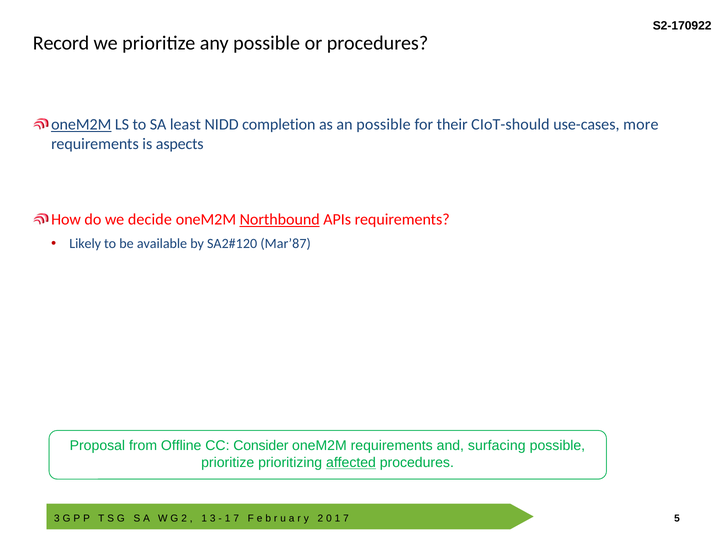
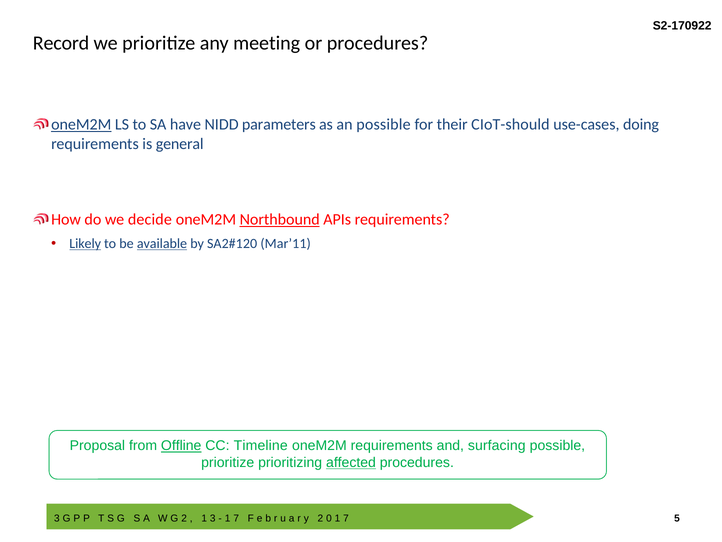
any possible: possible -> meeting (267, 43)
least: least -> have (185, 124)
completion: completion -> parameters (279, 124)
more: more -> doing (641, 124)
aspects: aspects -> general (180, 144)
Likely underline: none -> present (85, 243)
available underline: none -> present (162, 243)
Mar’87: Mar’87 -> Mar’11 (286, 243)
Offline underline: none -> present (181, 445)
Consider: Consider -> Timeline (261, 445)
